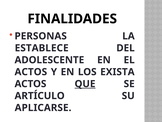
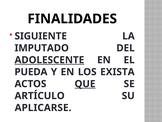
PERSONAS: PERSONAS -> SIGUIENTE (41, 36)
ESTABLECE: ESTABLECE -> IMPUTADO (42, 48)
ADOLESCENTE underline: none -> present (49, 60)
ACTOS: ACTOS -> PUEDA (31, 72)
